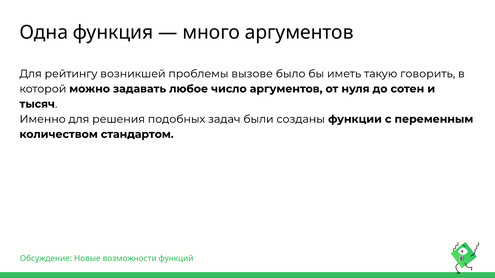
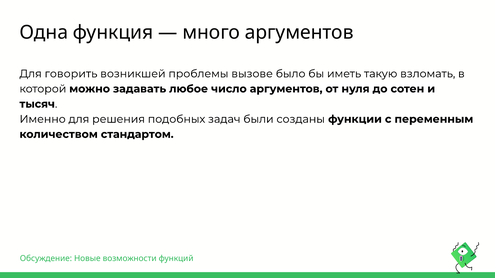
рейтингу: рейтингу -> говорить (71, 74)
говорить: говорить -> взломать (428, 74)
